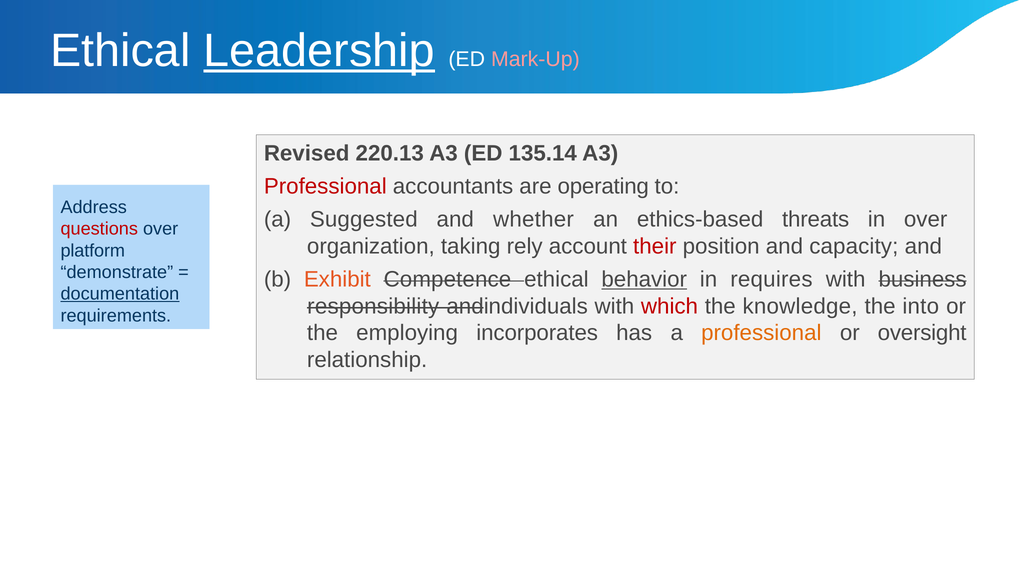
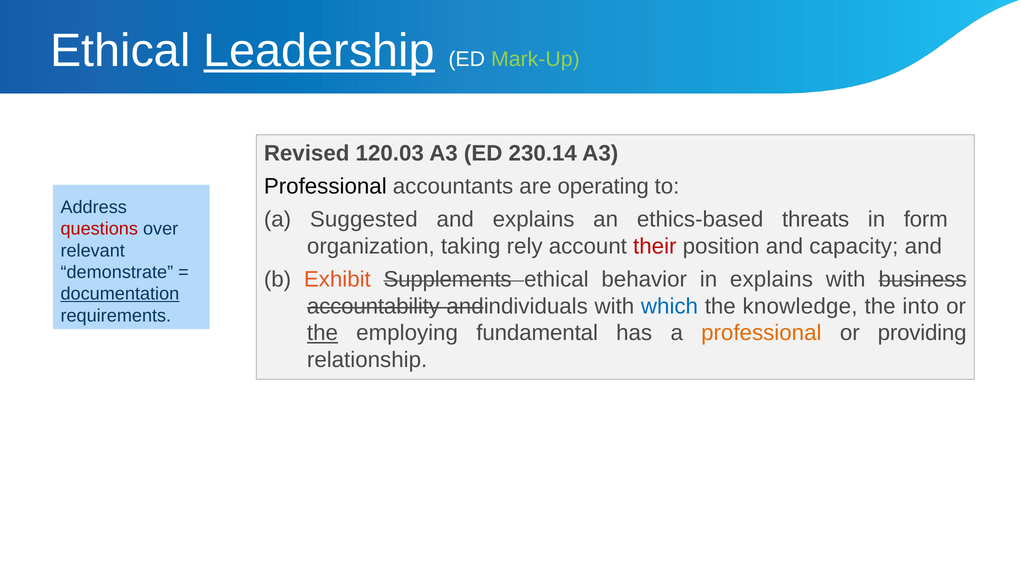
Mark-Up colour: pink -> light green (535, 59)
220.13: 220.13 -> 120.03 (390, 153)
135.14: 135.14 -> 230.14 (543, 153)
Professional colour: red -> black (325, 186)
and whether: whether -> explains (534, 220)
in over: over -> form (926, 220)
platform: platform -> relevant (93, 251)
Competence: Competence -> Supplements (448, 280)
behavior underline: present -> none (644, 280)
in requires: requires -> explains (771, 280)
responsibility: responsibility -> accountability (373, 306)
which colour: red -> blue (670, 306)
the underline: none -> present (322, 333)
incorporates: incorporates -> fundamental (537, 333)
oversight: oversight -> providing (922, 333)
